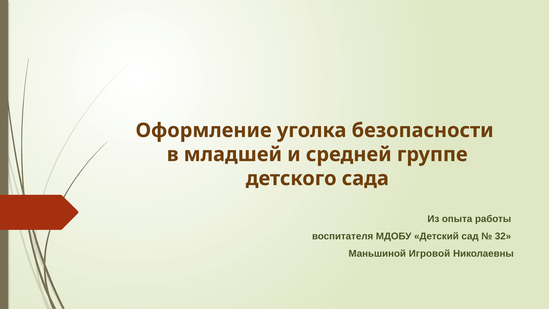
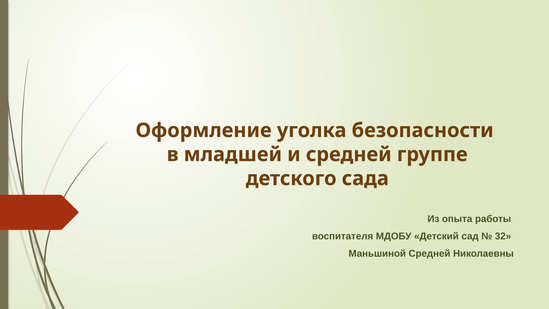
Маньшиной Игровой: Игровой -> Средней (430, 253)
